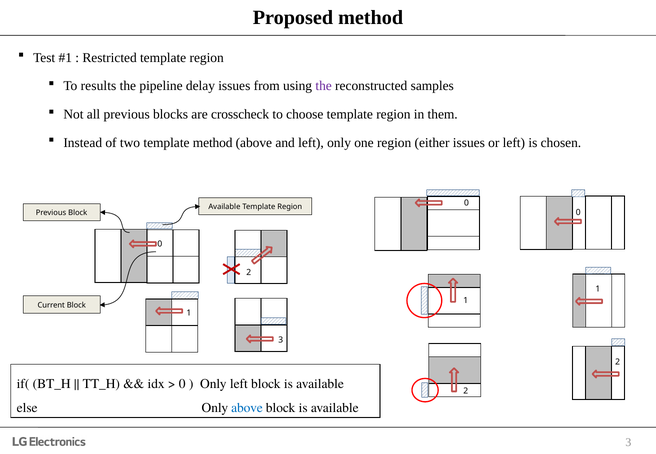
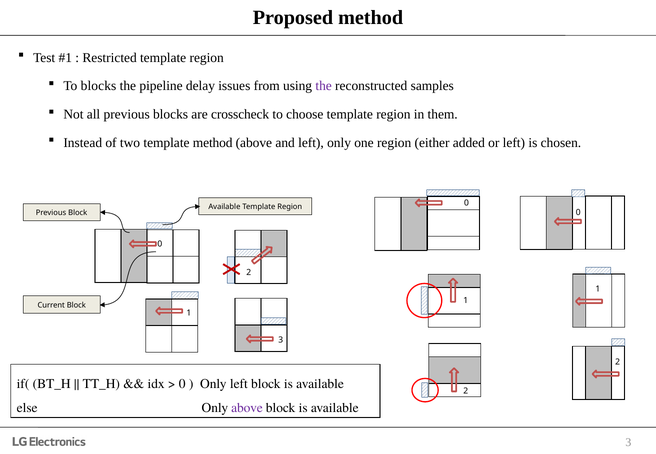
To results: results -> blocks (98, 86)
either issues: issues -> added (469, 143)
above colour: blue -> purple (247, 408)
